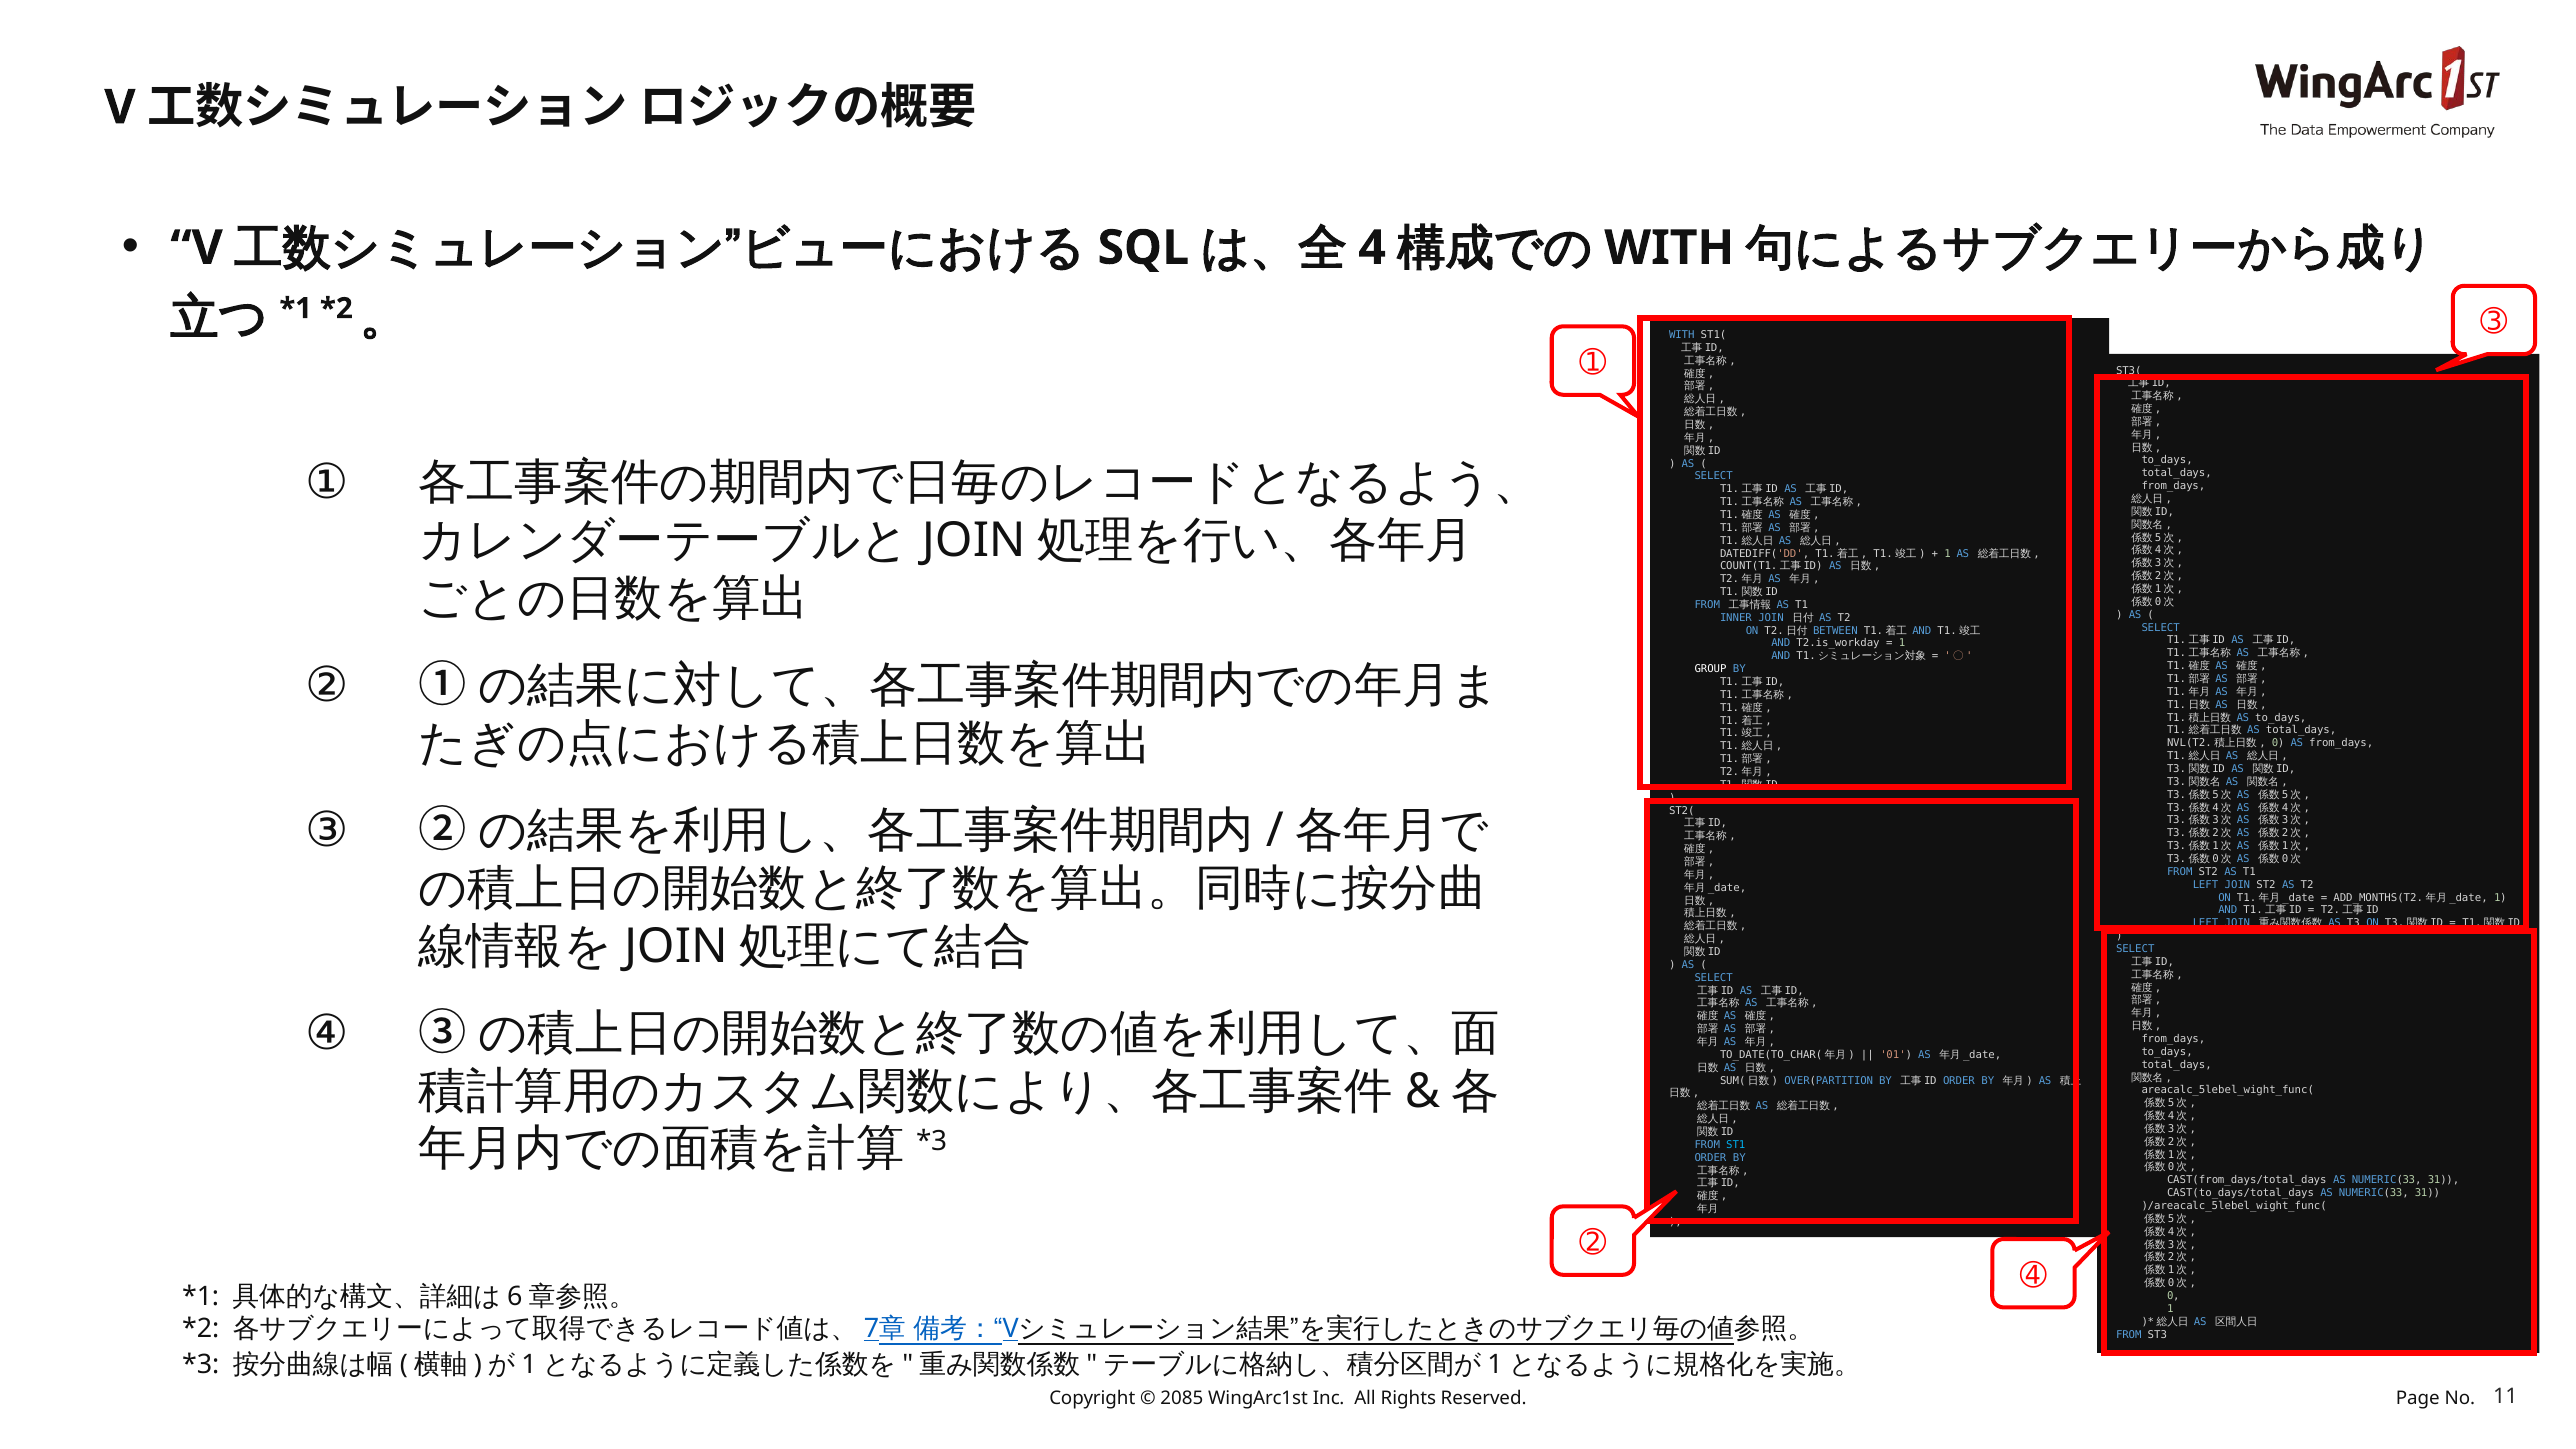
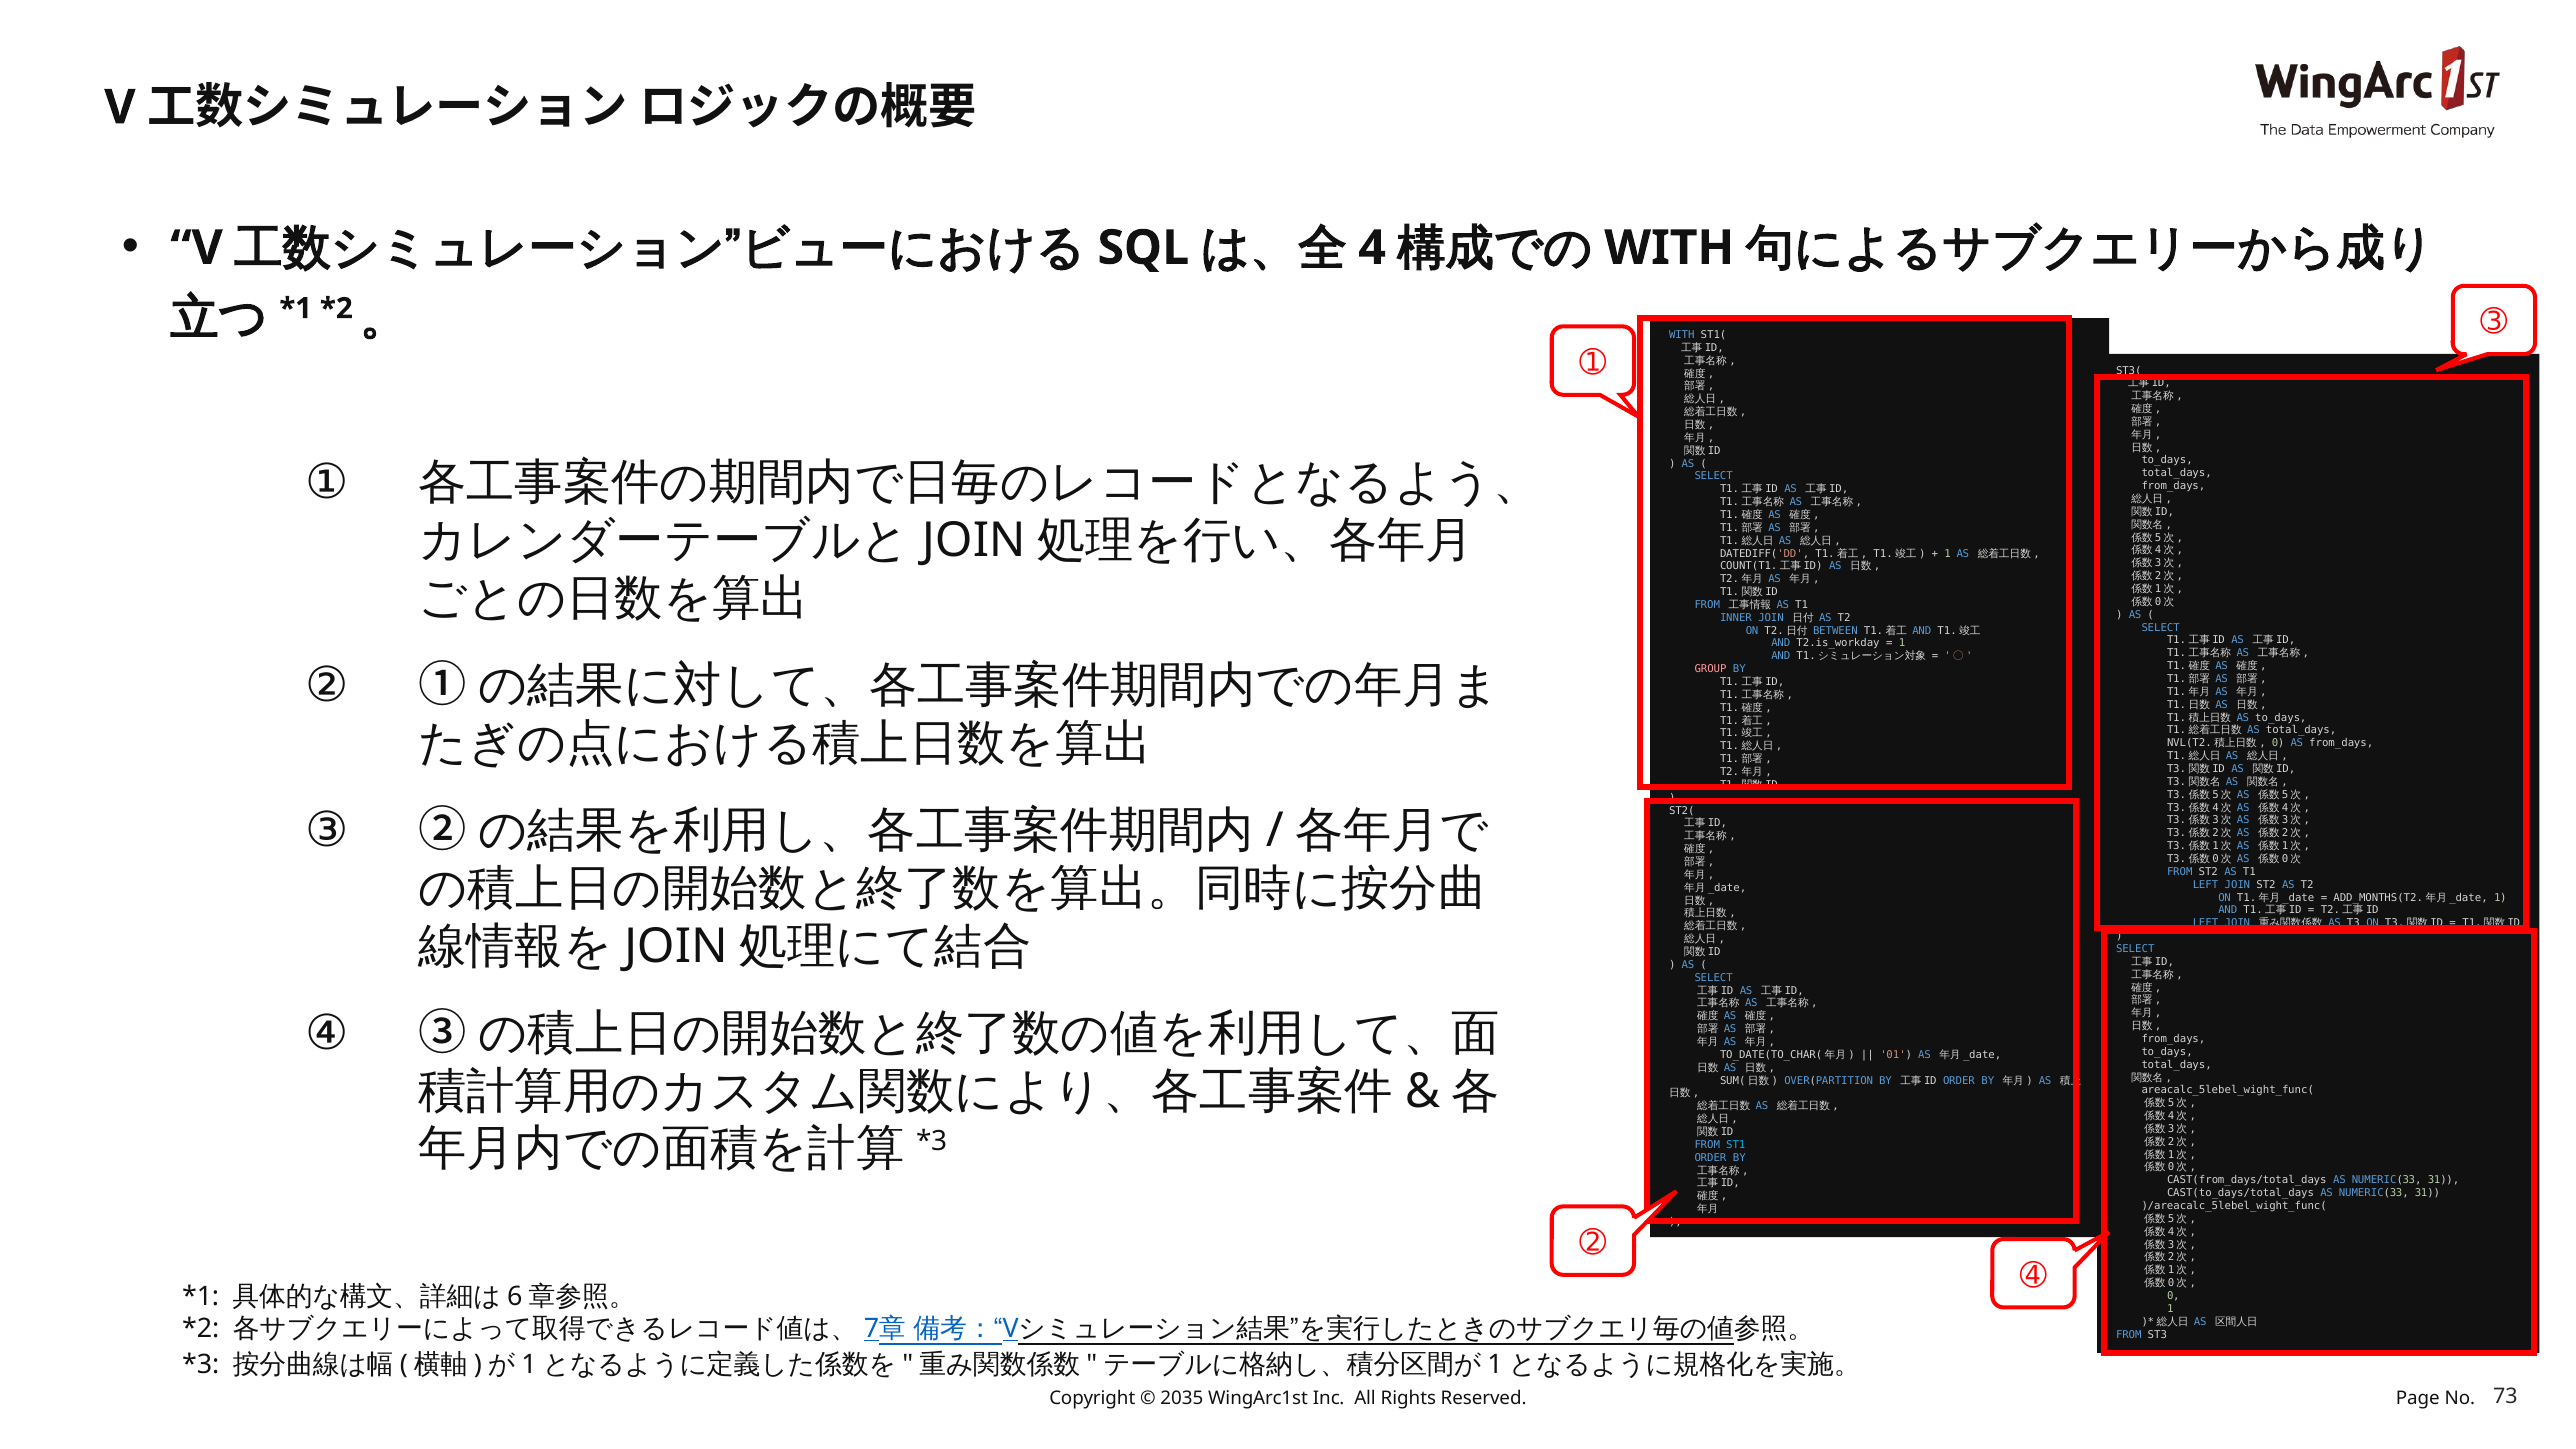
GROUP colour: white -> pink (1711, 669)
2085: 2085 -> 2035 (1182, 1398)
11: 11 -> 73 (2505, 1396)
